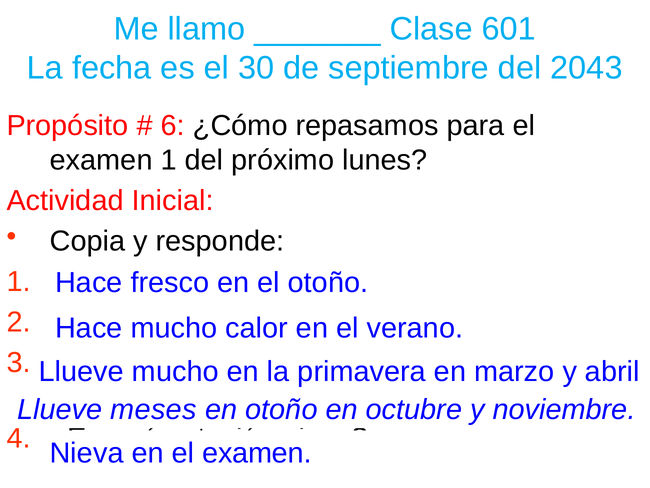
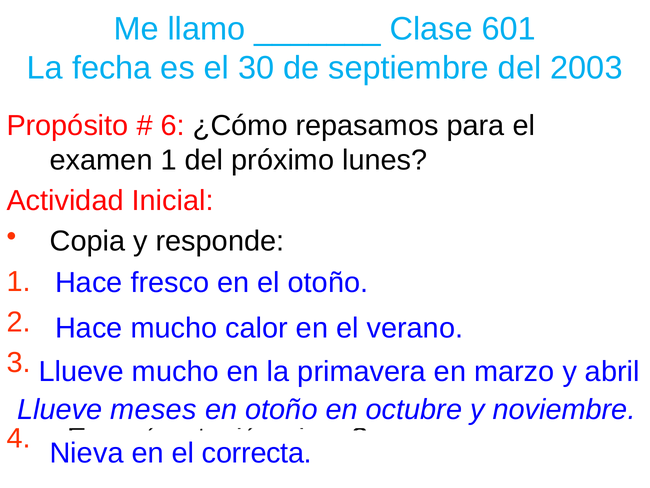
2043: 2043 -> 2003 (586, 68)
examen: examen -> correcta (257, 453)
